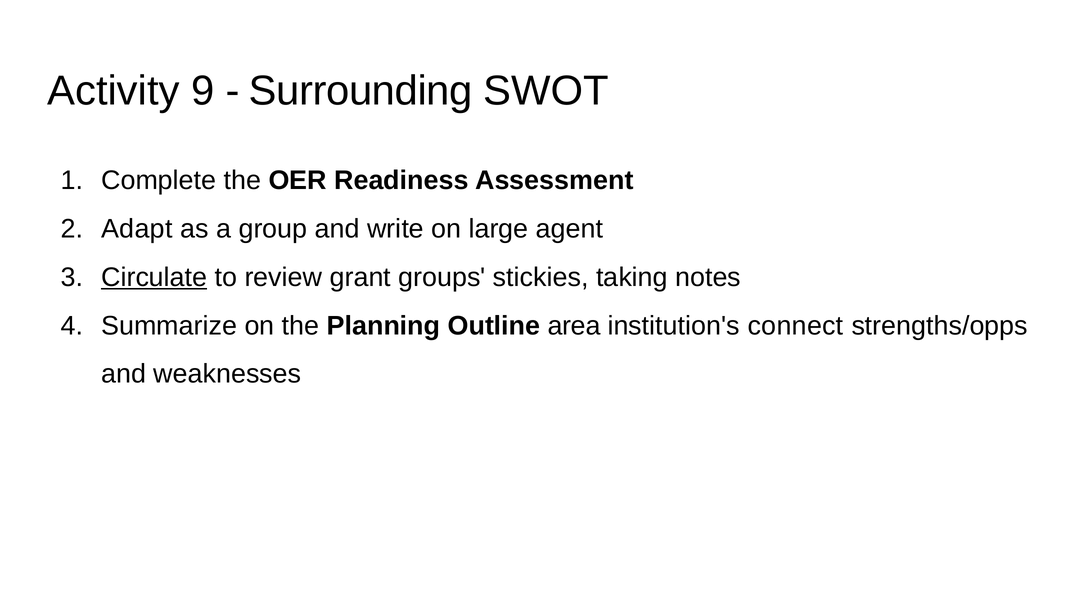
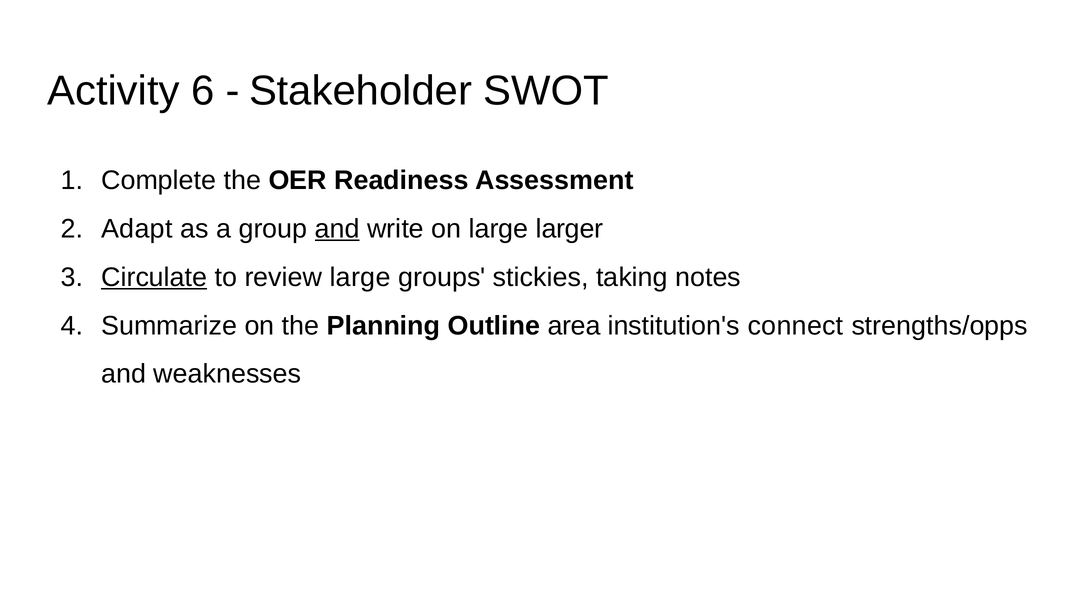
9: 9 -> 6 (203, 91)
Surrounding: Surrounding -> Stakeholder (361, 91)
and underline: none -> present (337, 229)
agent: agent -> larger (570, 229)
review grant: grant -> large (360, 277)
